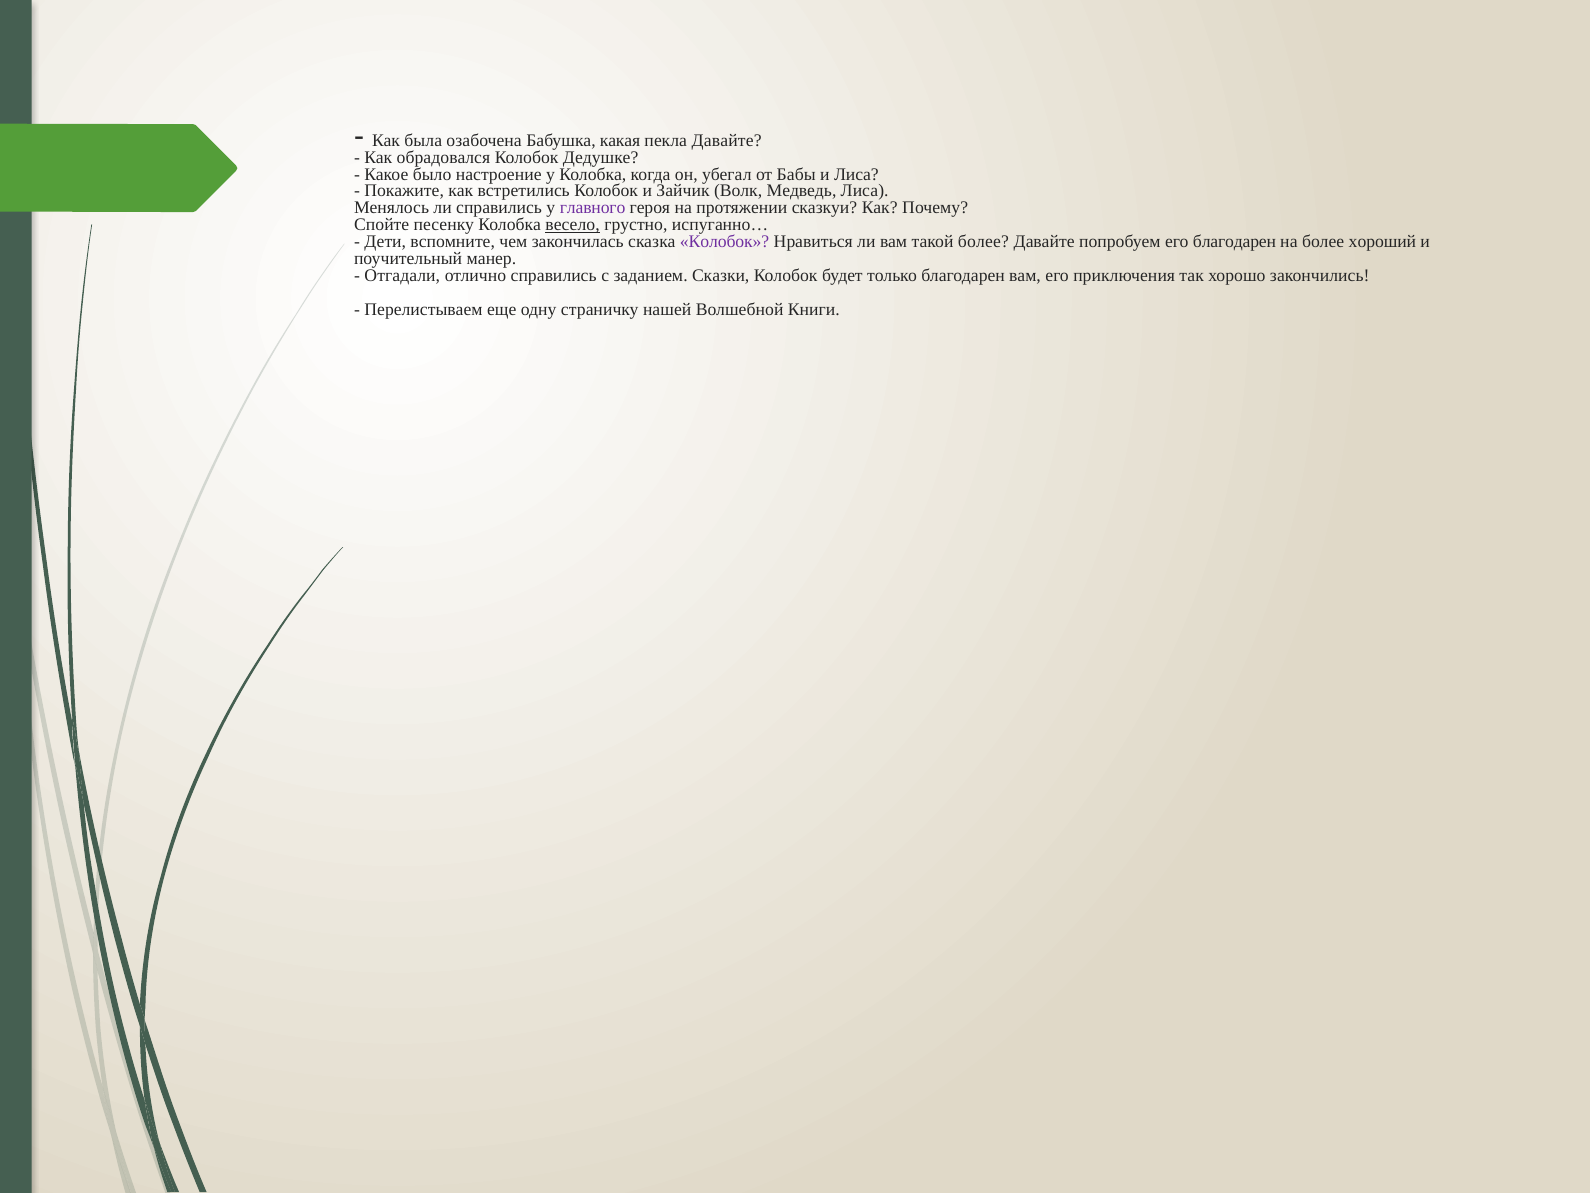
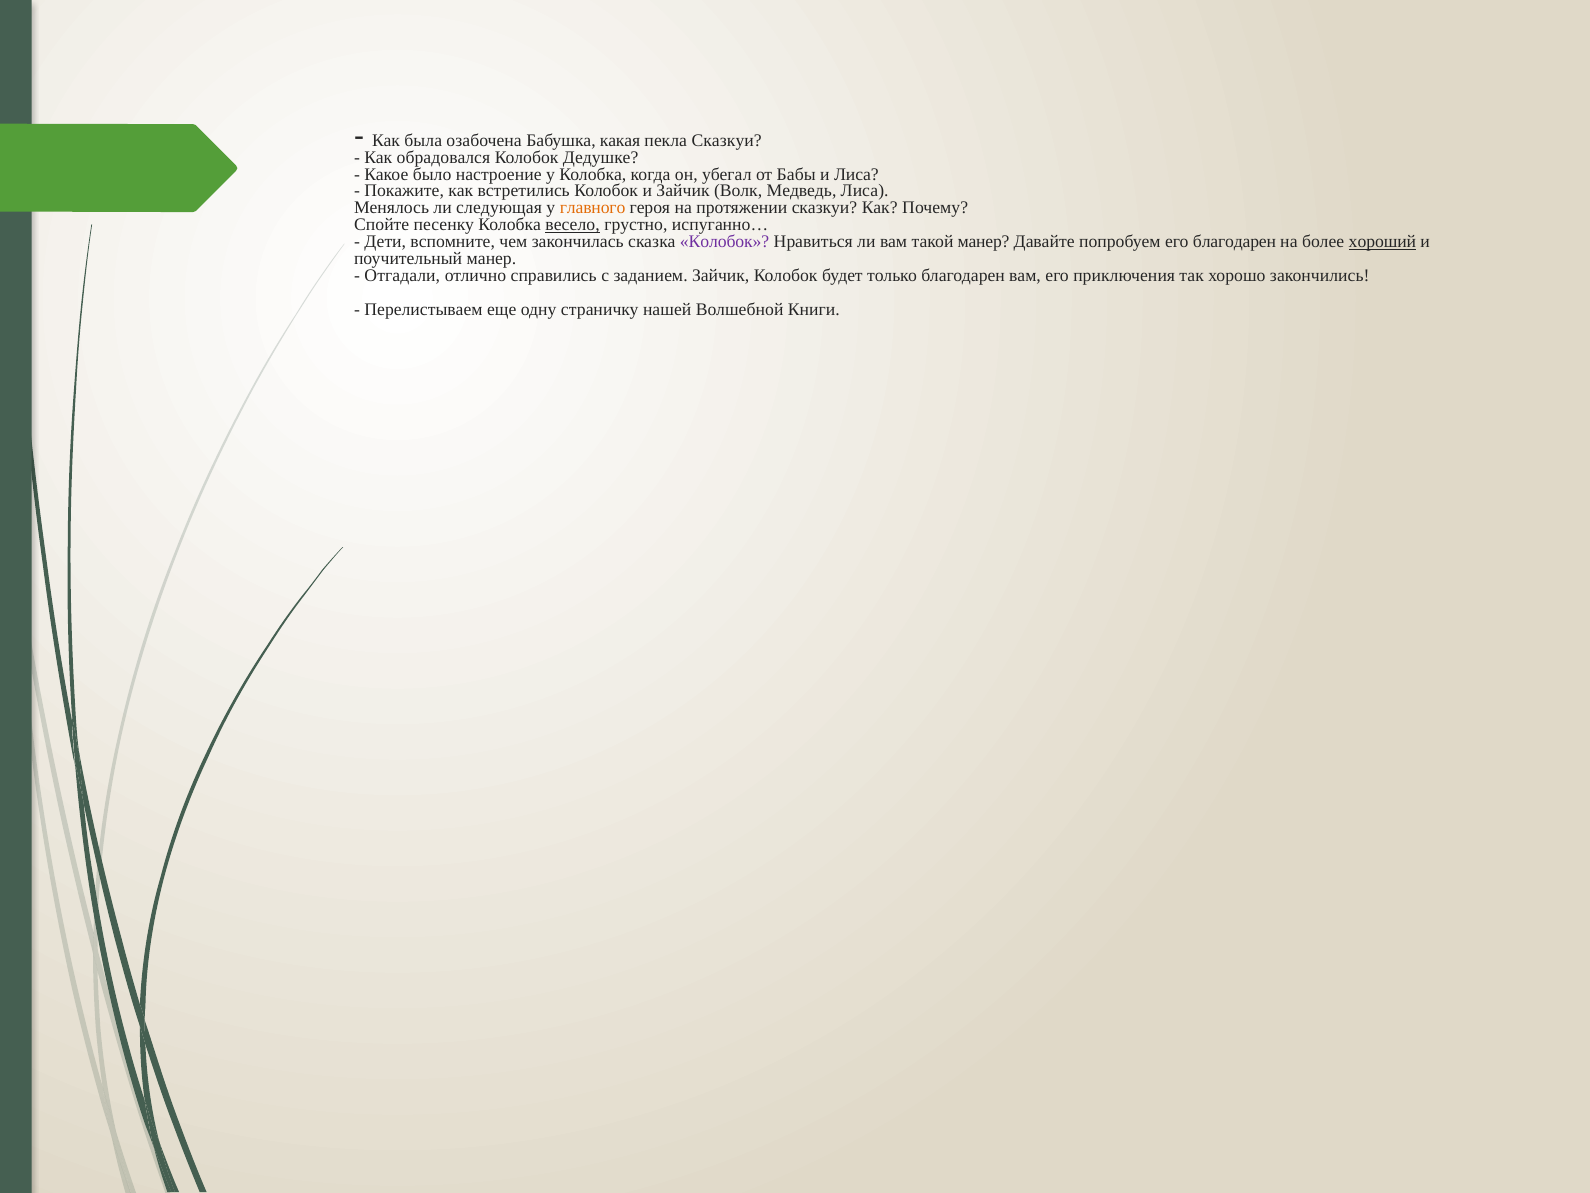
пекла Давайте: Давайте -> Сказкуи (727, 140)
ли справились: справились -> следующая (499, 208)
главного colour: purple -> orange (593, 208)
такой более: более -> манер (984, 242)
хороший underline: none -> present (1382, 242)
заданием Сказки: Сказки -> Зайчик (721, 276)
